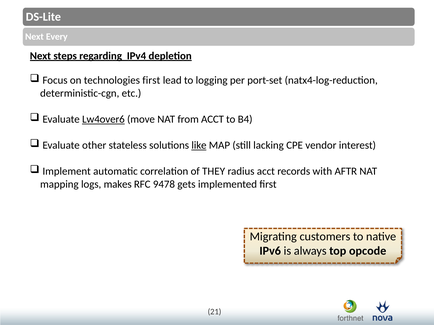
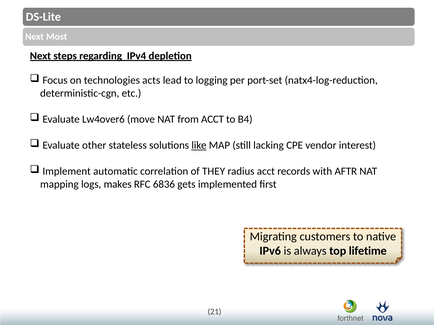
Every: Every -> Most (57, 37)
technologies first: first -> acts (151, 81)
Lw4over6 underline: present -> none (103, 120)
9478: 9478 -> 6836 (164, 185)
opcode: opcode -> lifetime (368, 251)
